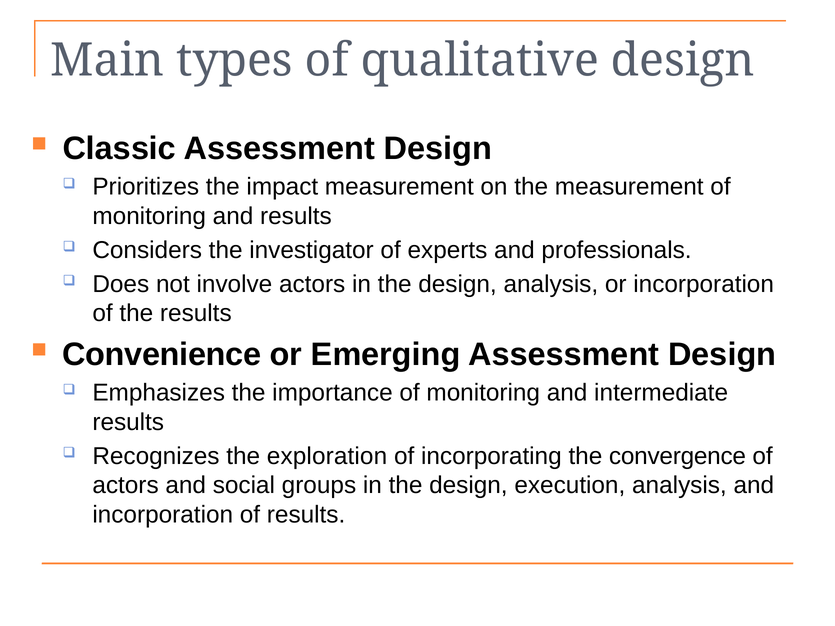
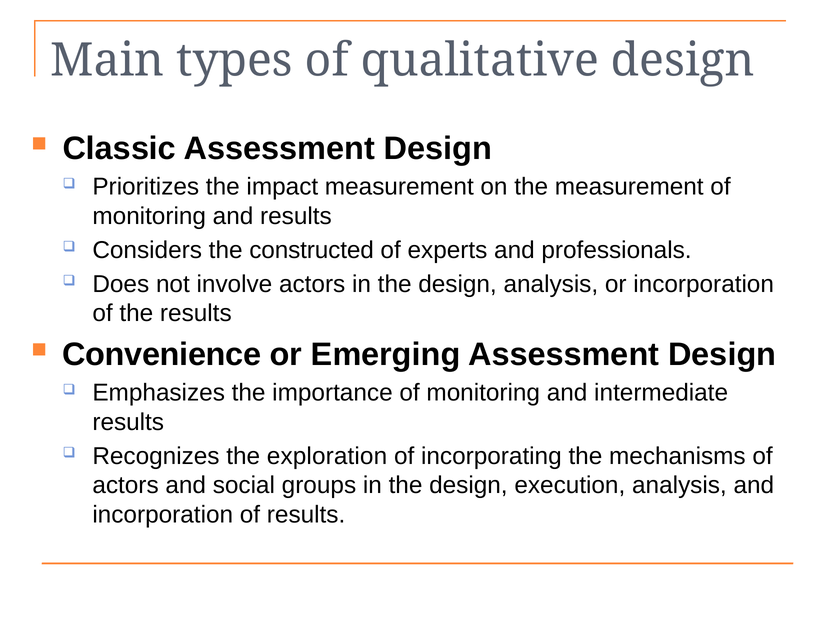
investigator: investigator -> constructed (312, 250)
convergence: convergence -> mechanisms (677, 456)
